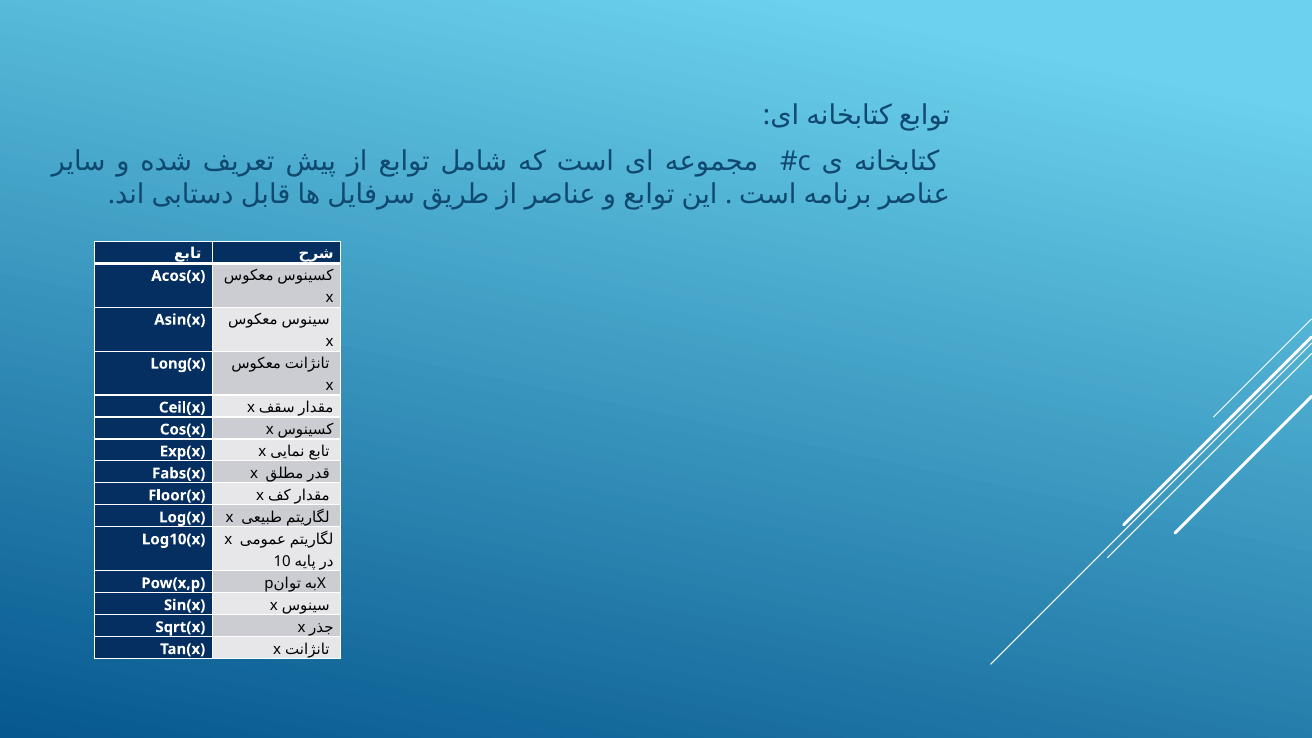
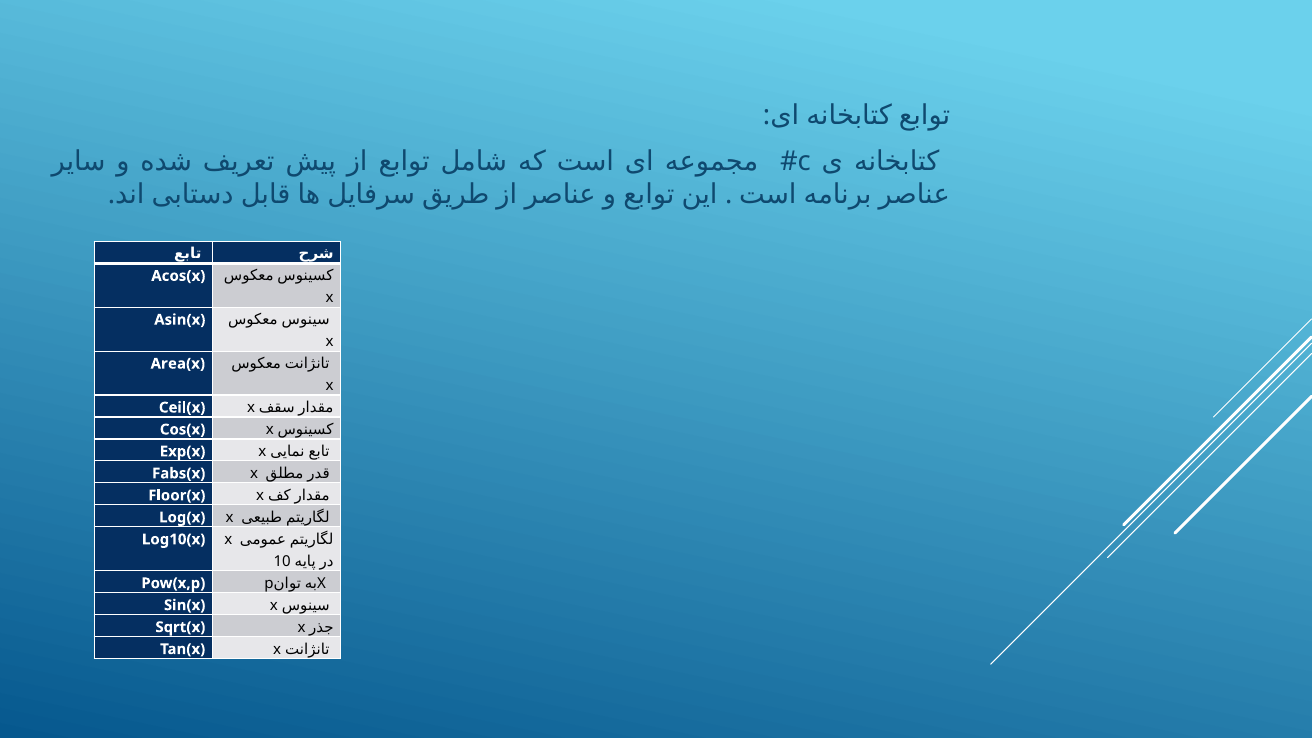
Long(x: Long(x -> Area(x (178, 364)
